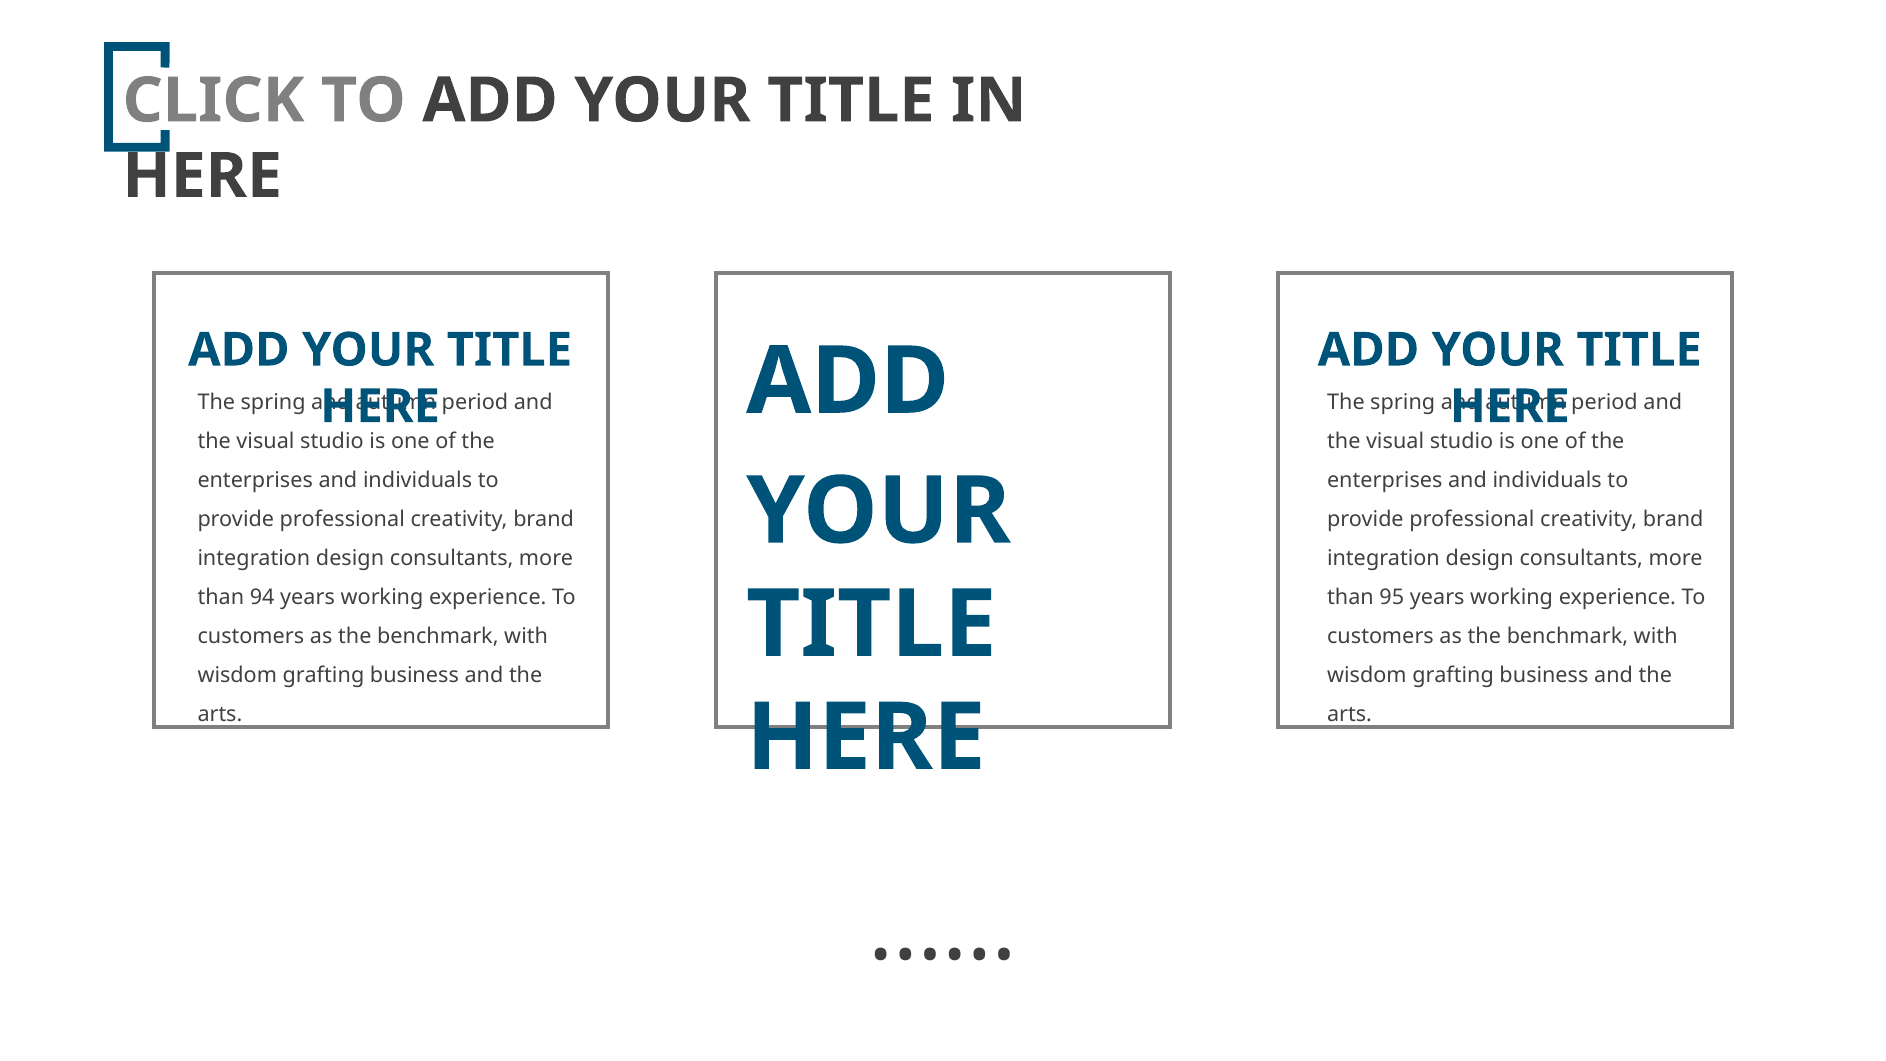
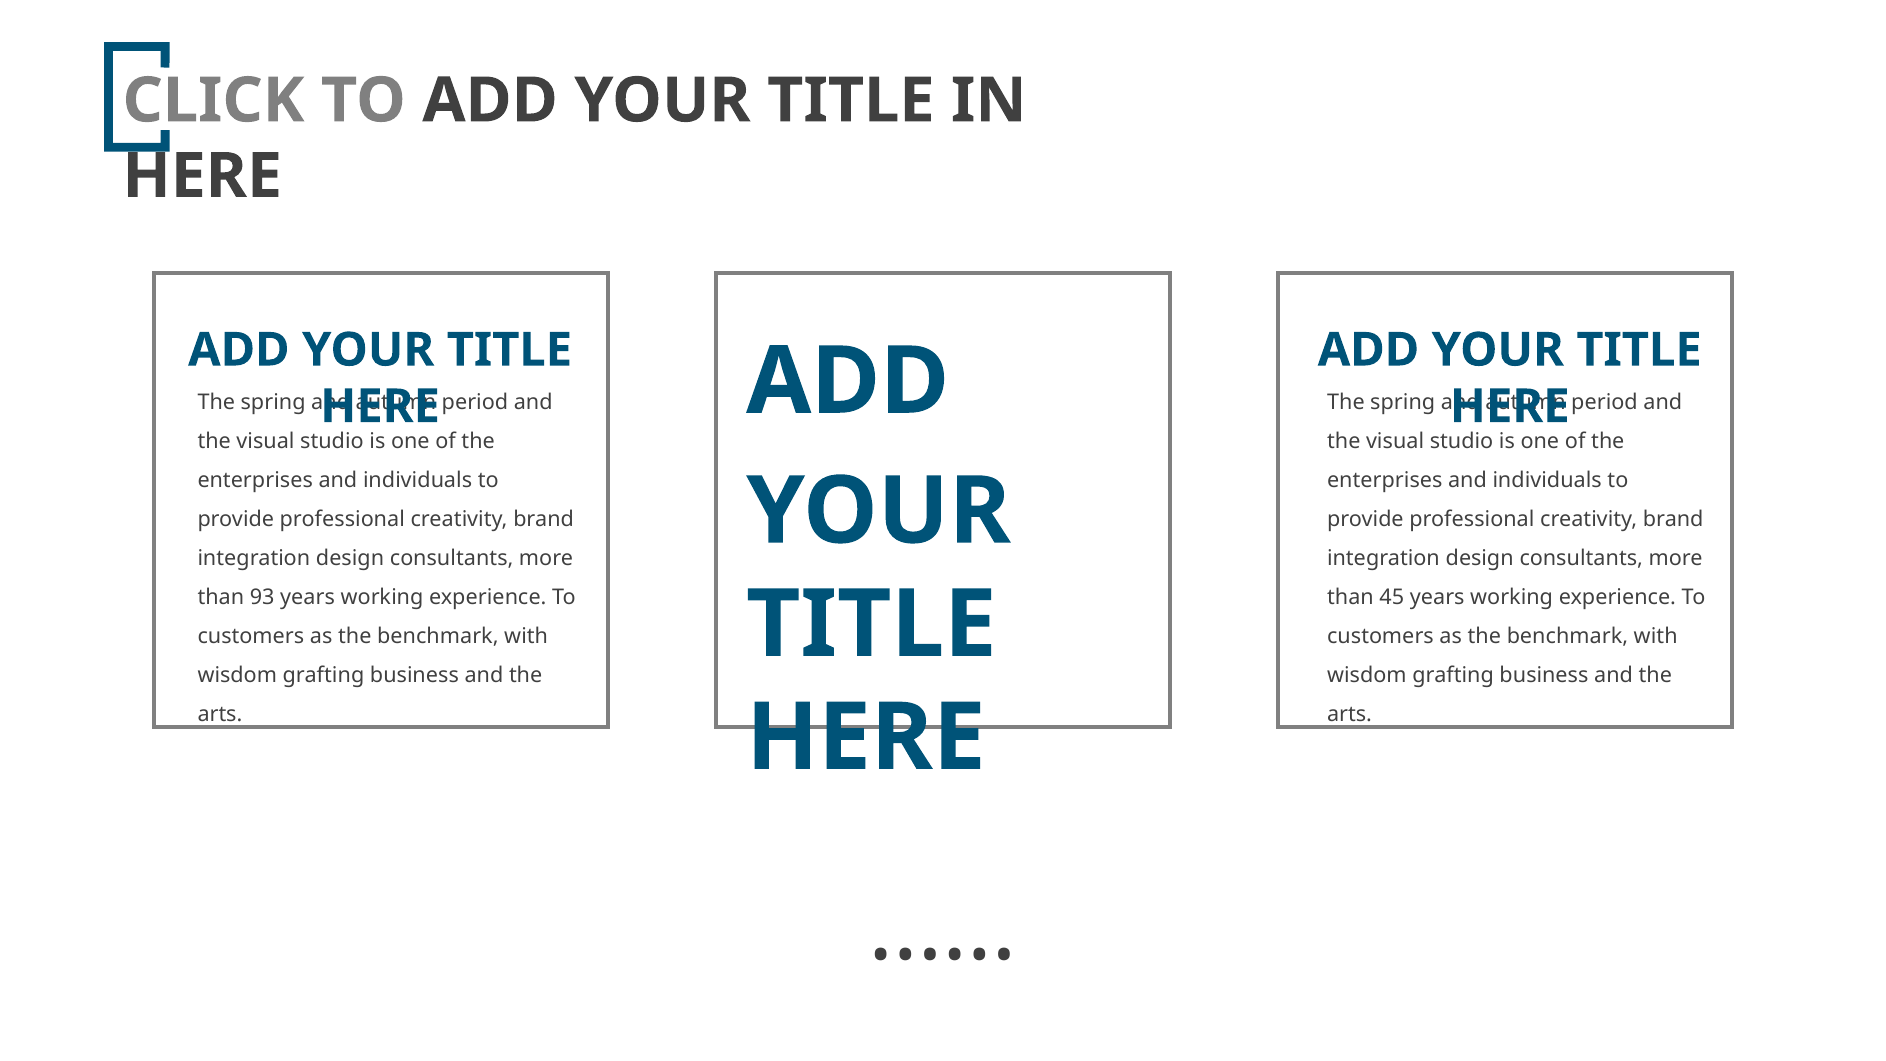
94: 94 -> 93 (262, 597)
95: 95 -> 45 (1392, 597)
